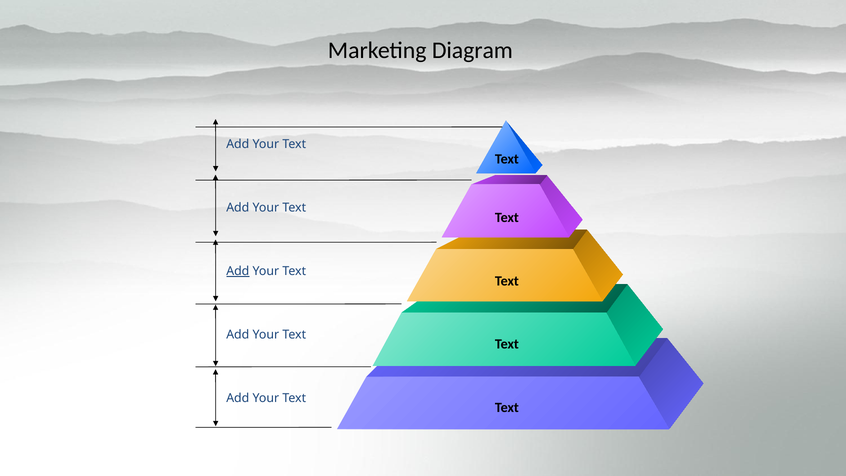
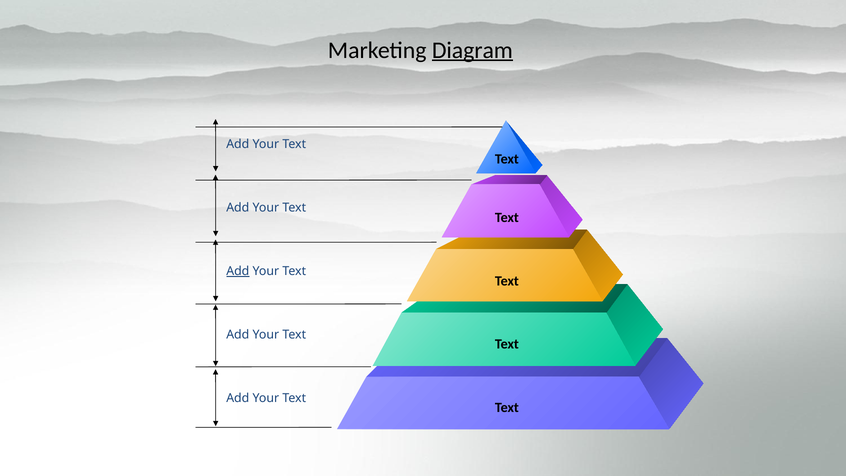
Diagram underline: none -> present (472, 50)
